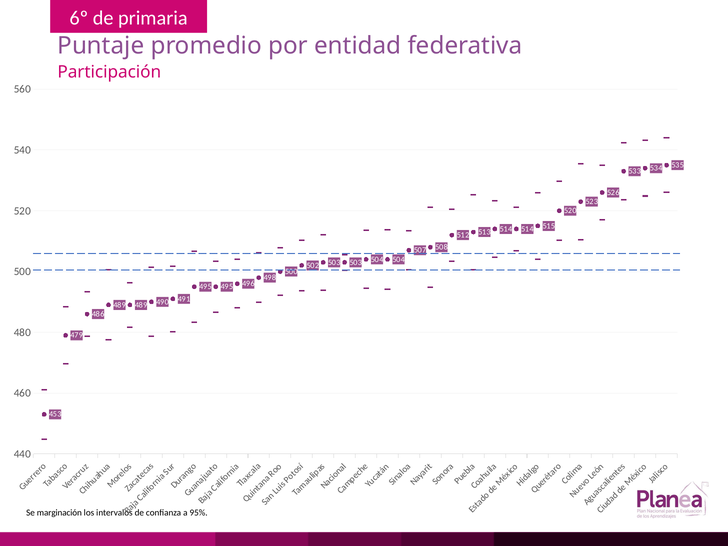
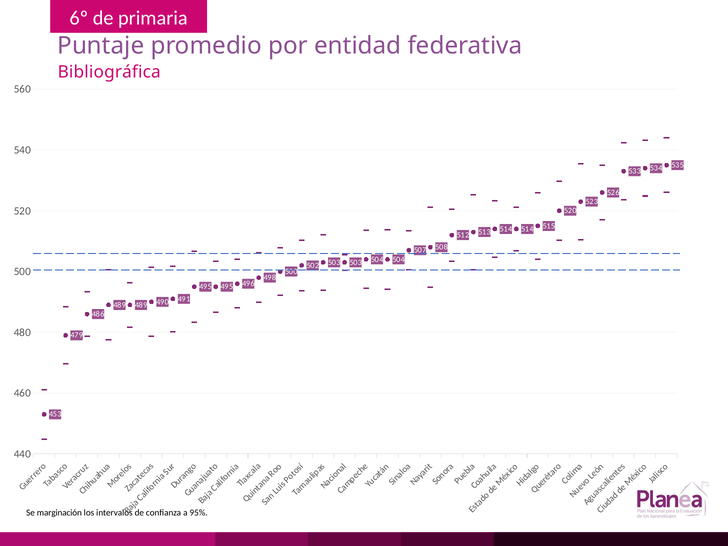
Participación: Participación -> Bibliográfica (109, 72)
